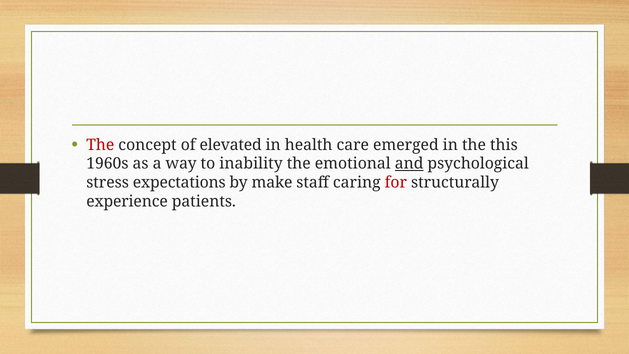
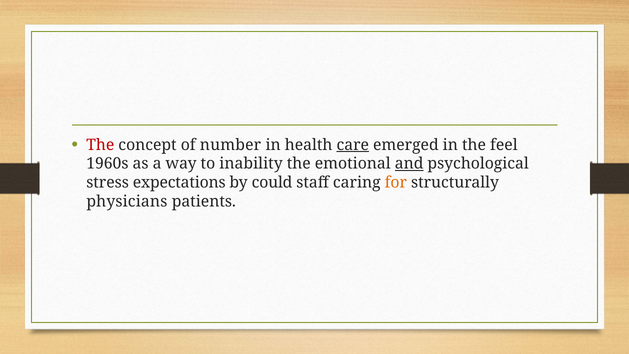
elevated: elevated -> number (231, 145)
care underline: none -> present (353, 145)
this: this -> feel (504, 145)
make: make -> could (272, 183)
for colour: red -> orange (396, 183)
experience: experience -> physicians (127, 201)
